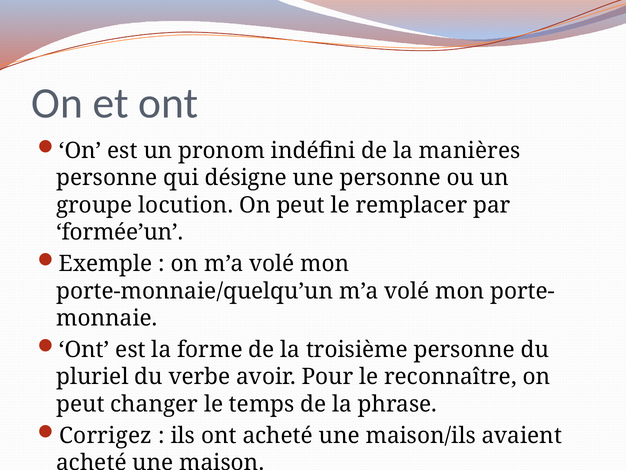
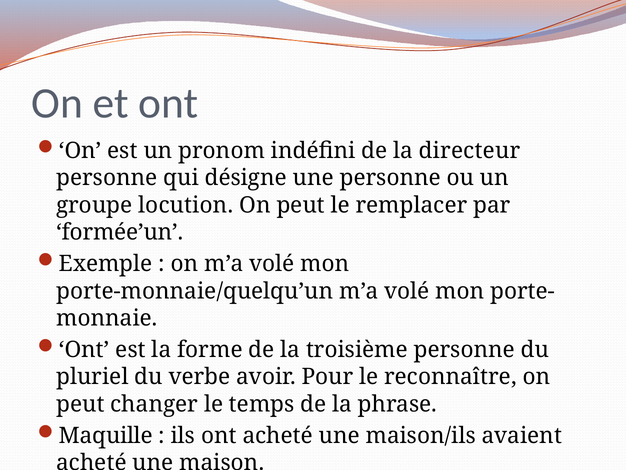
manières: manières -> directeur (470, 151)
Corrigez: Corrigez -> Maquille (106, 435)
